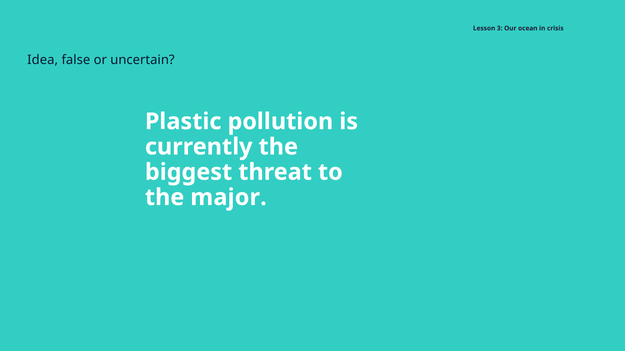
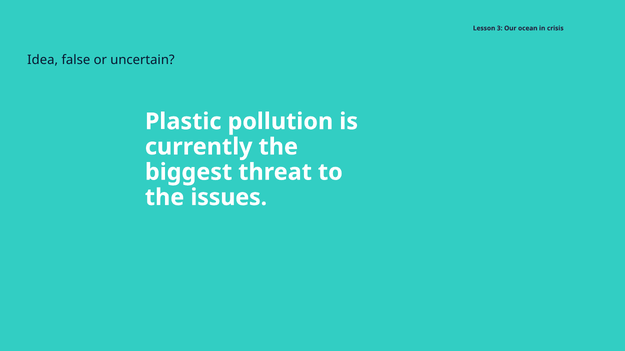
major: major -> issues (229, 198)
